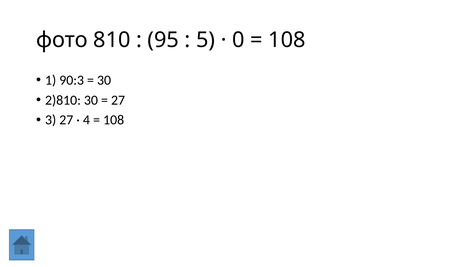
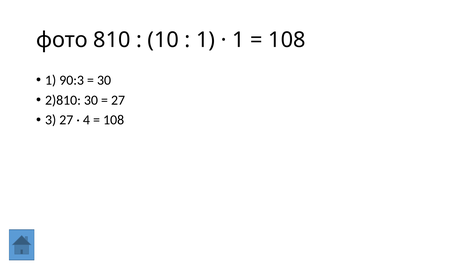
95: 95 -> 10 (163, 40)
5: 5 -> 1 (206, 40)
0: 0 -> 1 (238, 40)
